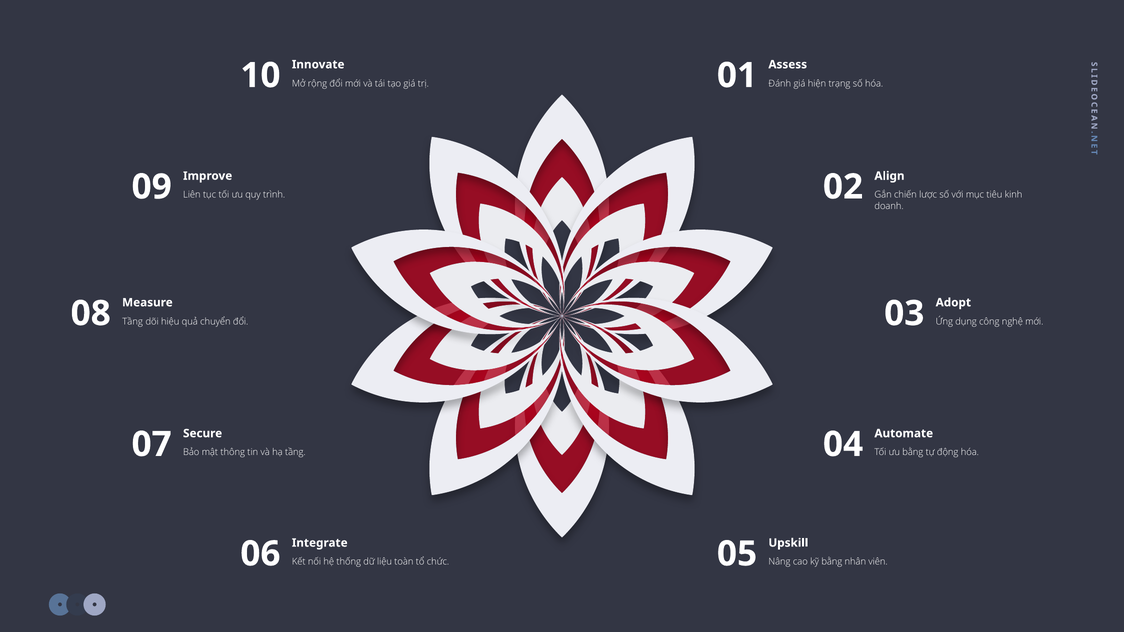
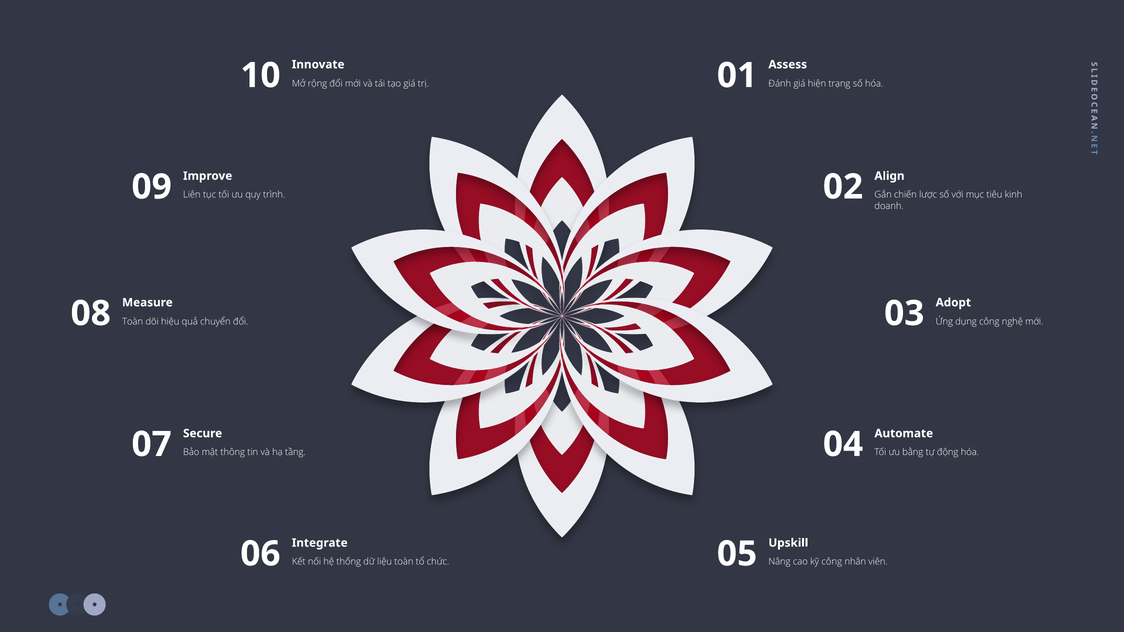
Tầng: Tầng -> Toàn (133, 322)
kỹ bằng: bằng -> công (832, 562)
